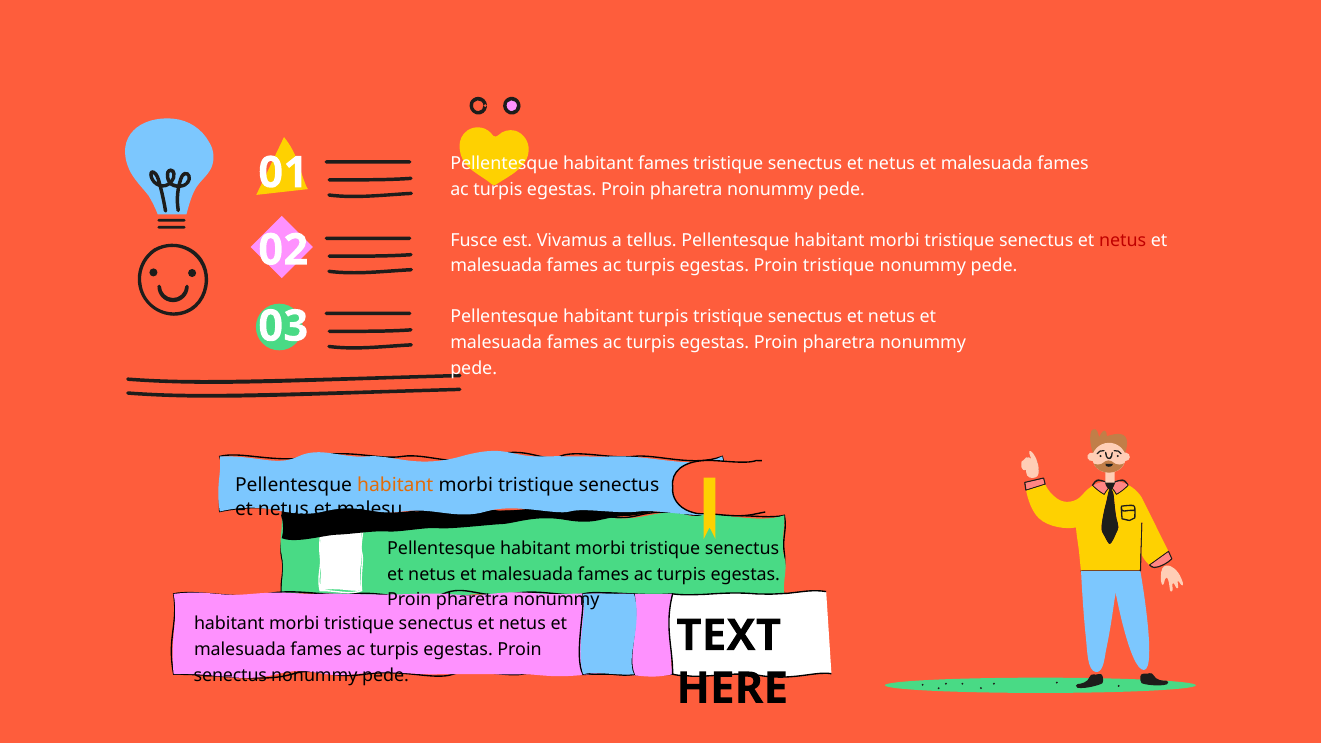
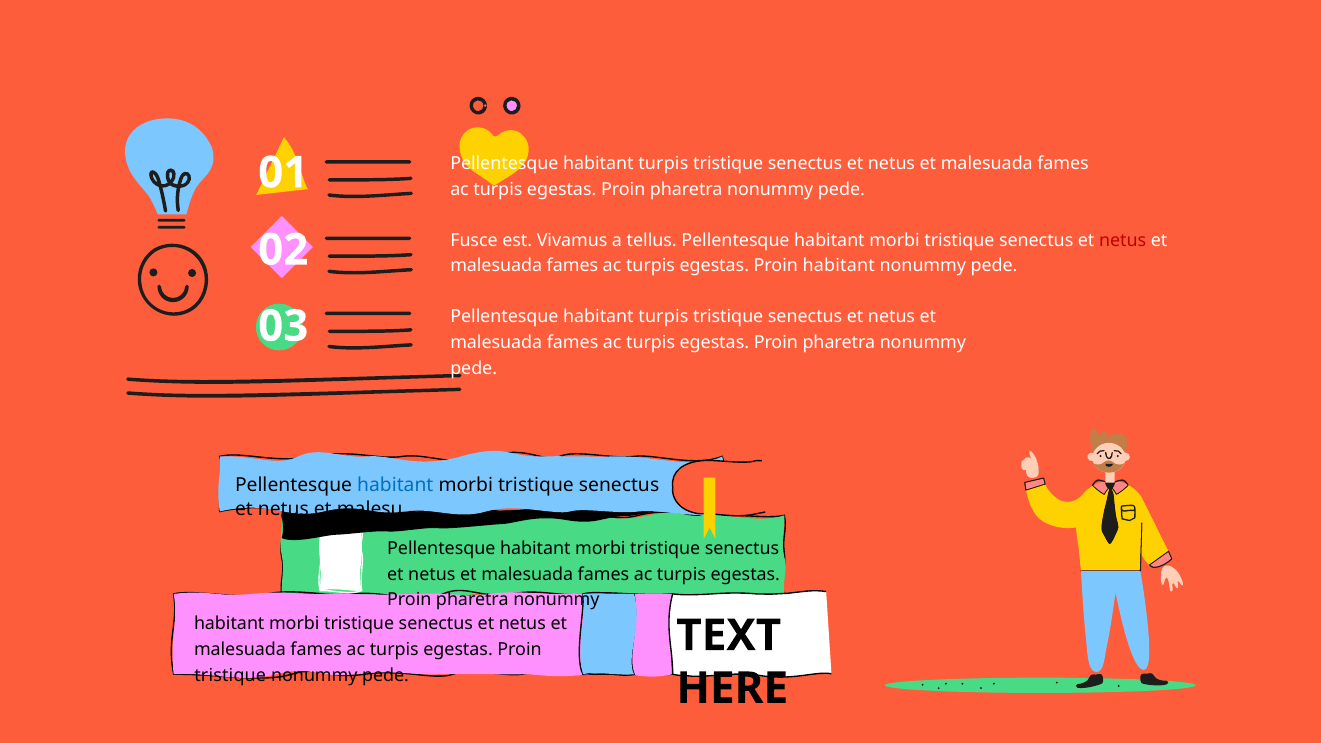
fames: fames -> turpis (663, 164)
Proin tristique: tristique -> habitant (839, 266)
habitant colour: orange -> blue (395, 486)
senectus: senectus -> tristique (230, 676)
